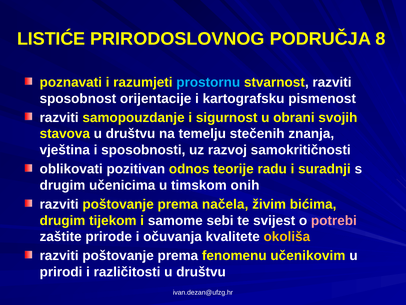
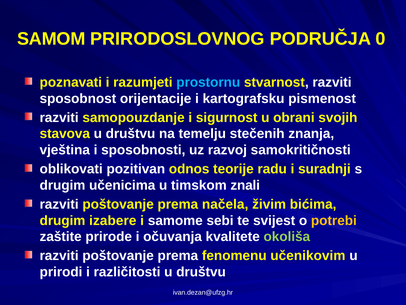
LISTIĆE: LISTIĆE -> SAMOM (51, 39)
8: 8 -> 0 (380, 39)
onih: onih -> znali (245, 185)
tijekom: tijekom -> izabere (113, 220)
potrebi colour: pink -> yellow (334, 220)
okoliša colour: yellow -> light green (287, 236)
